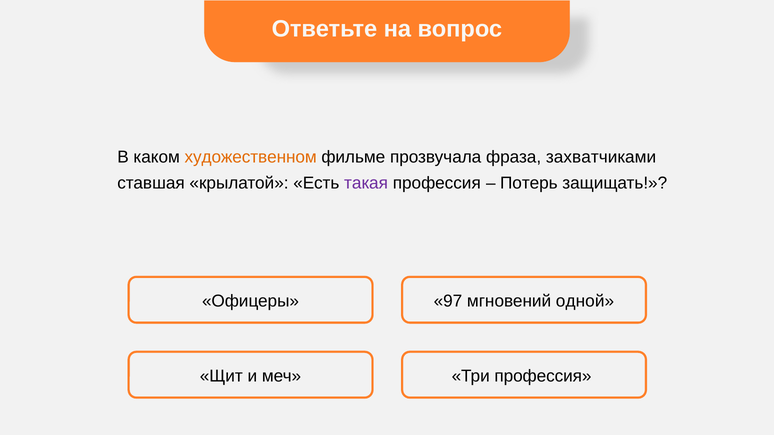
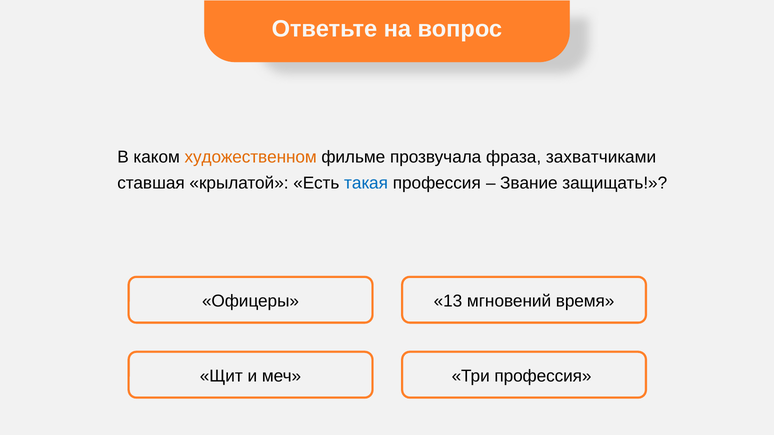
такая colour: purple -> blue (366, 183)
Потерь: Потерь -> Звание (529, 183)
97: 97 -> 13 (448, 301)
одной: одной -> время (585, 301)
